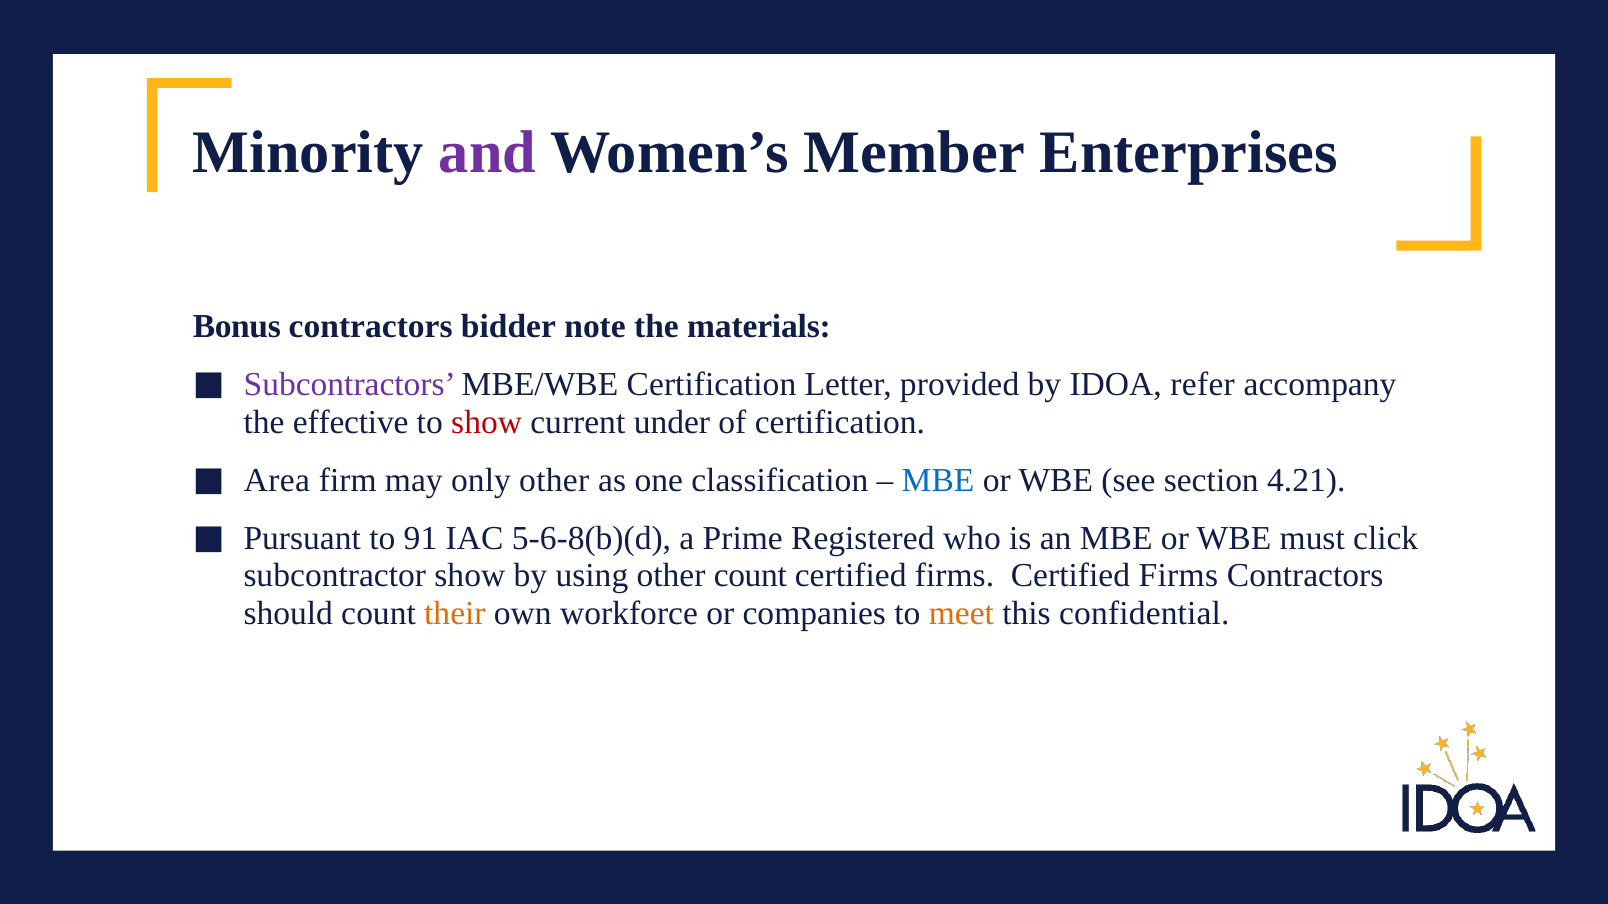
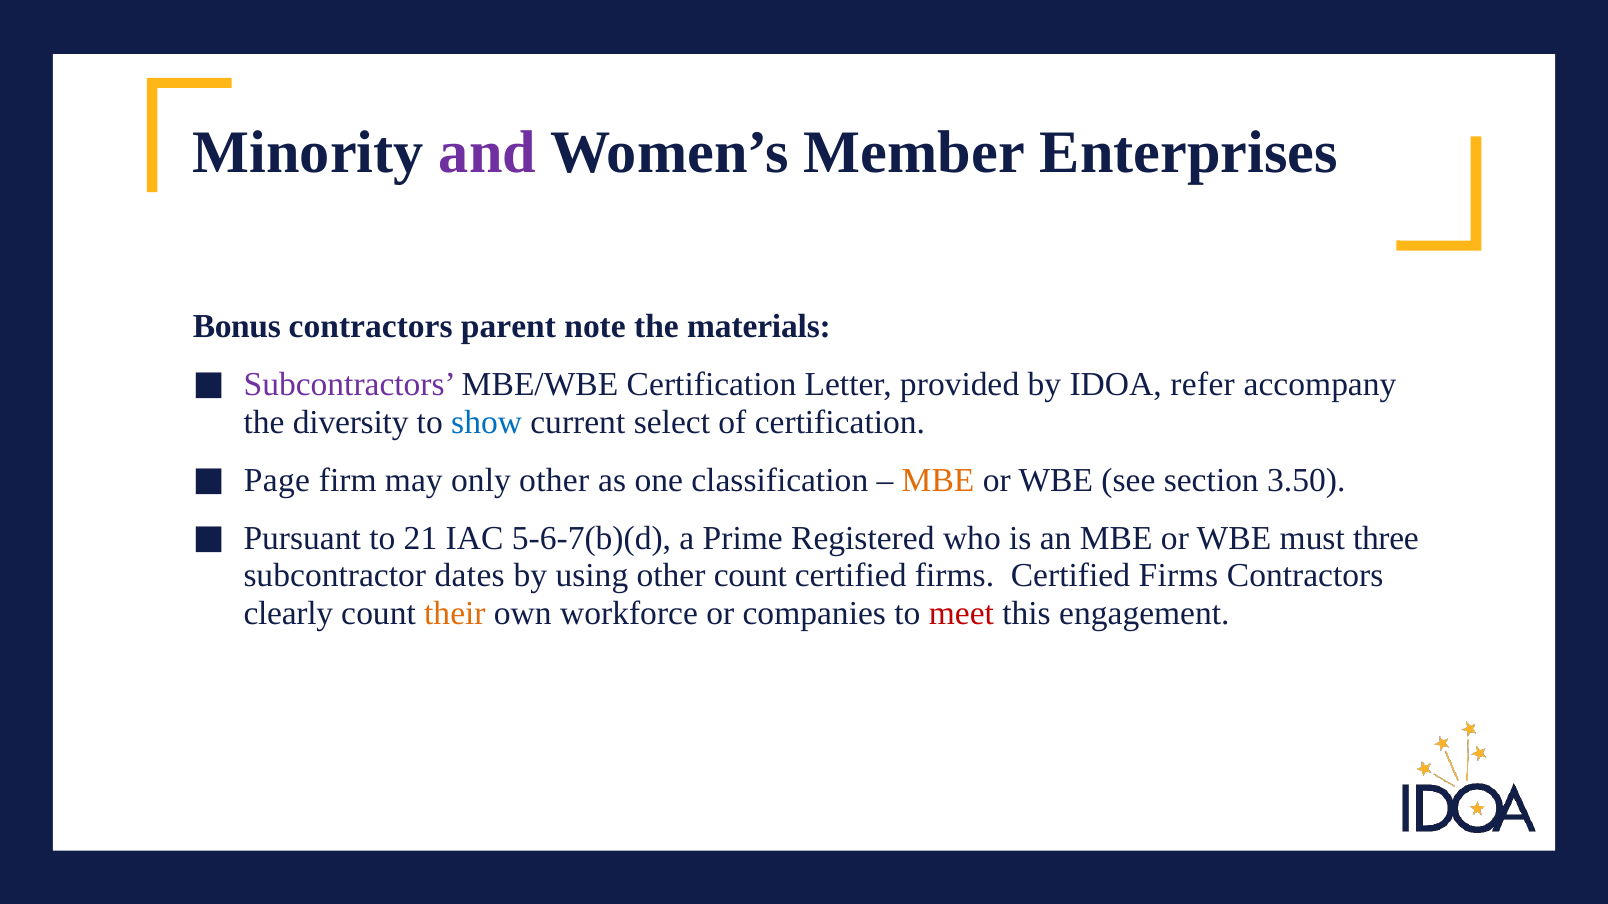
bidder: bidder -> parent (508, 327)
effective: effective -> diversity (351, 423)
show colour: red -> blue (487, 423)
under: under -> select (672, 423)
Area: Area -> Page (277, 480)
MBE colour: blue -> orange (938, 480)
4.21: 4.21 -> 3.50 (1306, 480)
91: 91 -> 21 (421, 538)
5-6-8(b)(d: 5-6-8(b)(d -> 5-6-7(b)(d (592, 538)
click: click -> three (1386, 538)
subcontractor show: show -> dates (470, 576)
should: should -> clearly (288, 614)
meet colour: orange -> red (961, 614)
confidential: confidential -> engagement (1144, 614)
